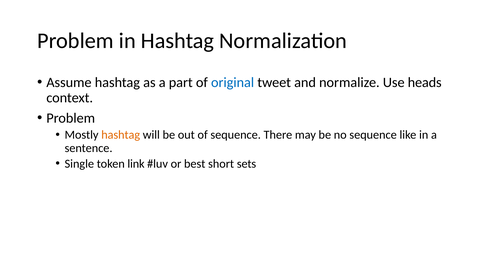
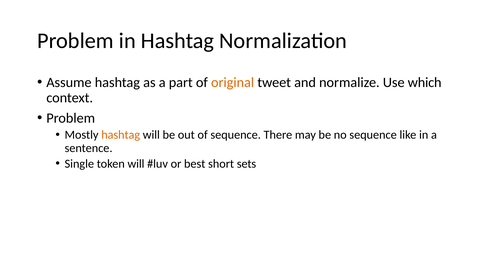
original colour: blue -> orange (233, 82)
heads: heads -> which (425, 82)
token link: link -> will (136, 164)
